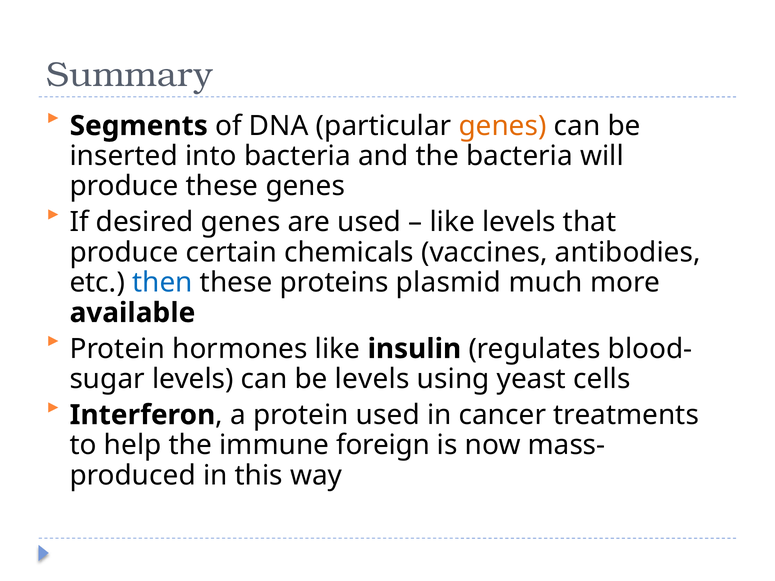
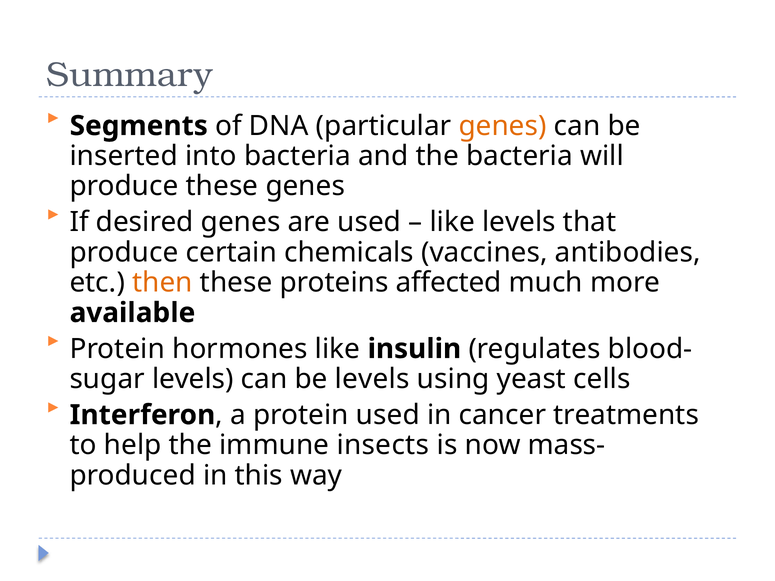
then colour: blue -> orange (162, 283)
plasmid: plasmid -> affected (449, 283)
foreign: foreign -> insects (383, 445)
